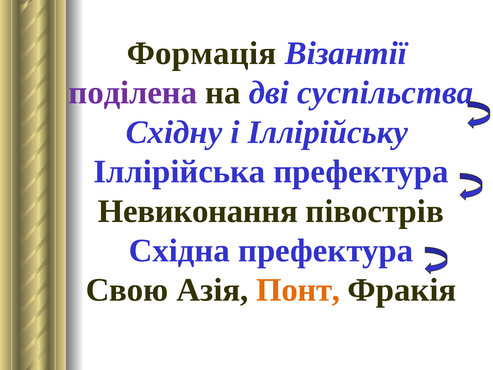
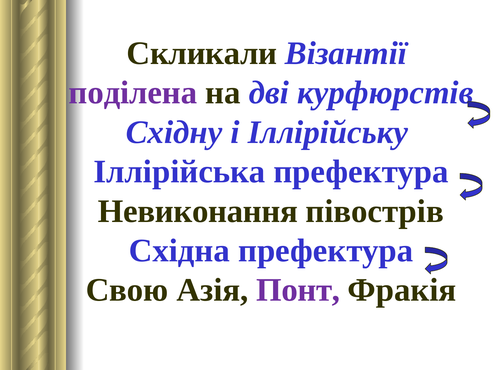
Формація: Формація -> Скликали (202, 53)
суспільства: суспільства -> курфюрстів (385, 93)
Понт colour: orange -> purple (298, 290)
